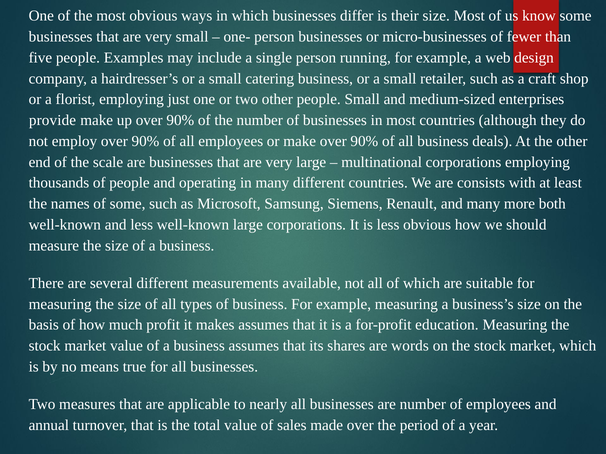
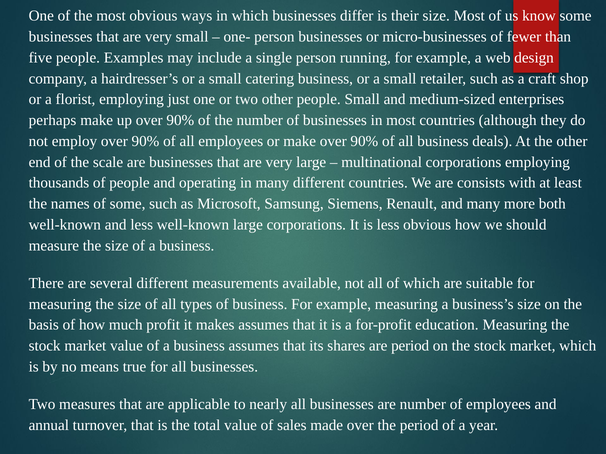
provide: provide -> perhaps (53, 120)
are words: words -> period (410, 346)
